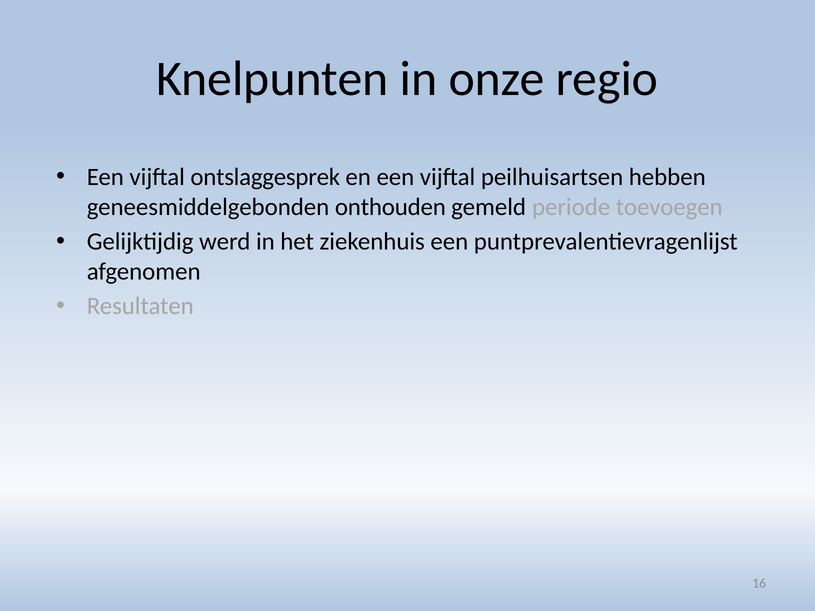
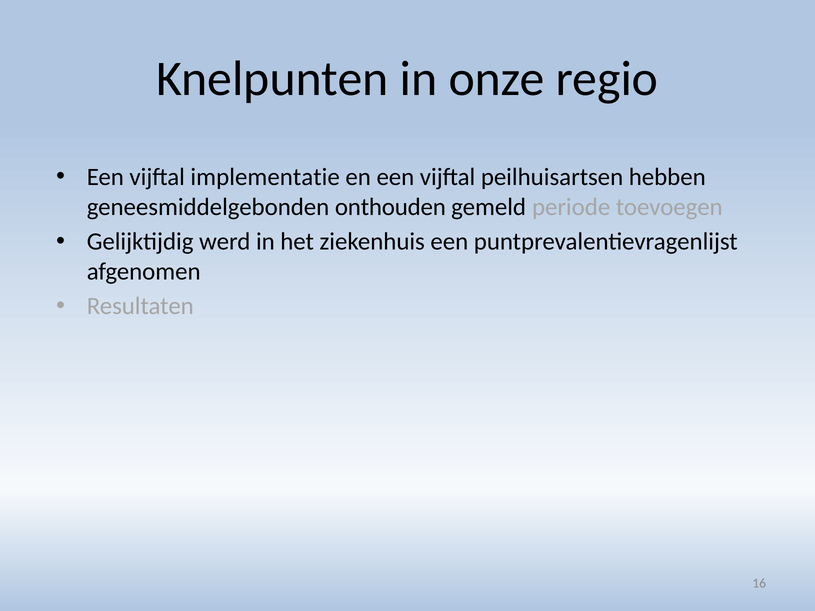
ontslaggesprek: ontslaggesprek -> implementatie (265, 177)
